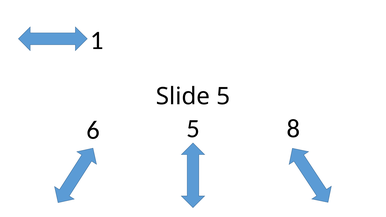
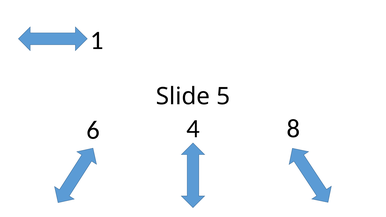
6 5: 5 -> 4 (193, 129)
